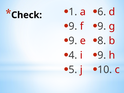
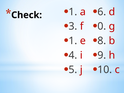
9: 9 -> 3 (73, 26)
9: 9 -> 0 (102, 26)
9: 9 -> 1 (73, 41)
